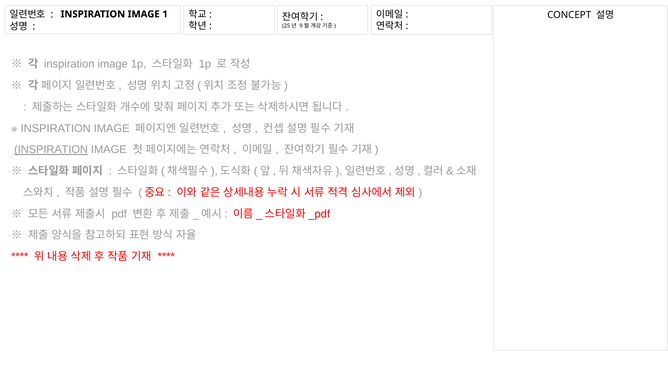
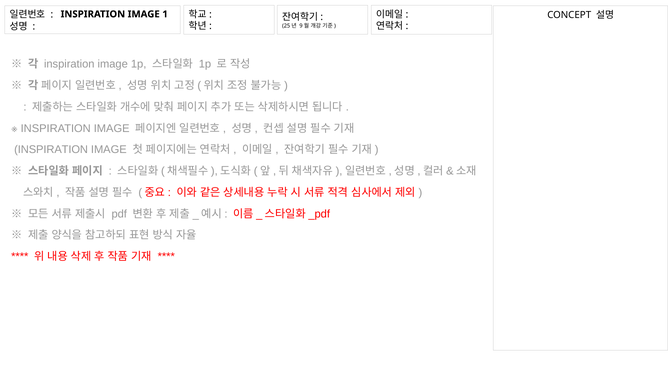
INSPIRATION underline: present -> none (51, 150)
